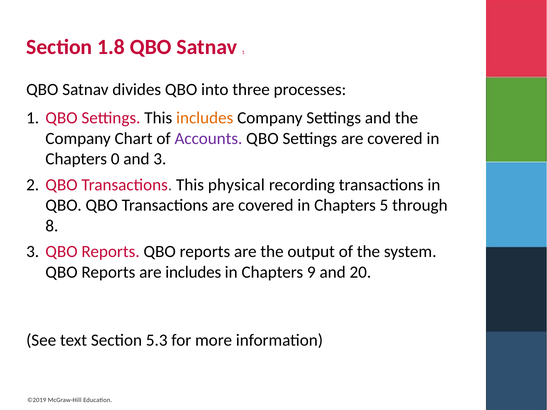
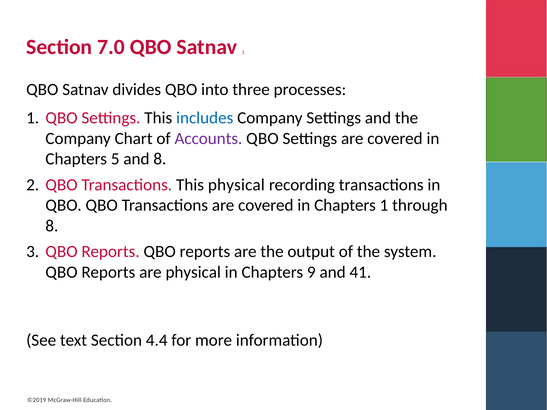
1.8: 1.8 -> 7.0 (111, 47)
includes colour: orange -> blue (205, 118)
0: 0 -> 5 (115, 159)
and 3: 3 -> 8 (160, 159)
Chapters 5: 5 -> 1 (384, 205)
are includes: includes -> physical (193, 272)
20: 20 -> 41 (360, 272)
5.3: 5.3 -> 4.4 (157, 341)
